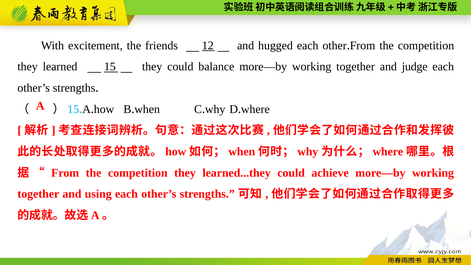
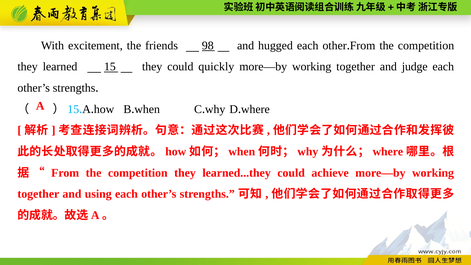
12: 12 -> 98 (208, 46)
balance: balance -> quickly (216, 67)
